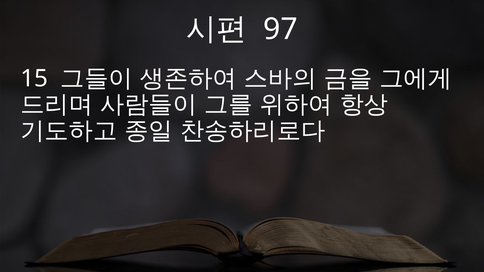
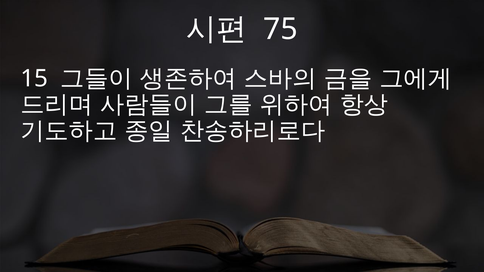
97: 97 -> 75 (280, 29)
